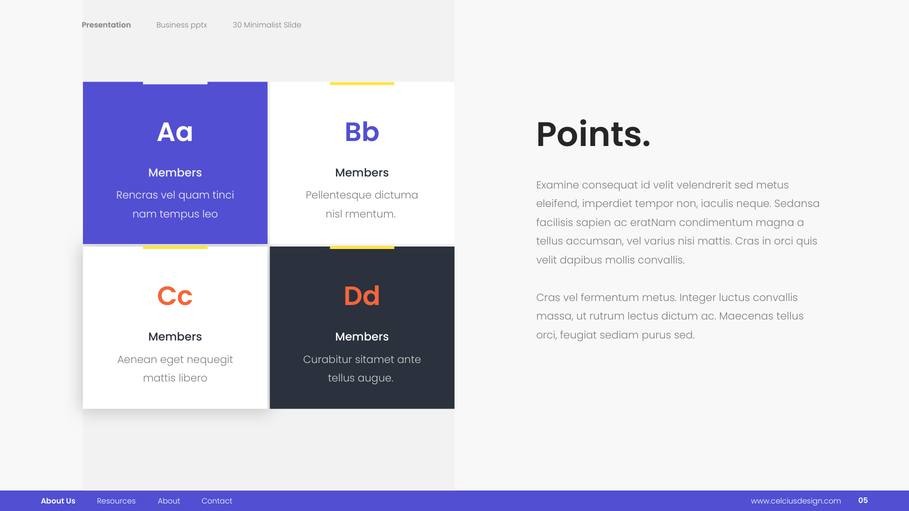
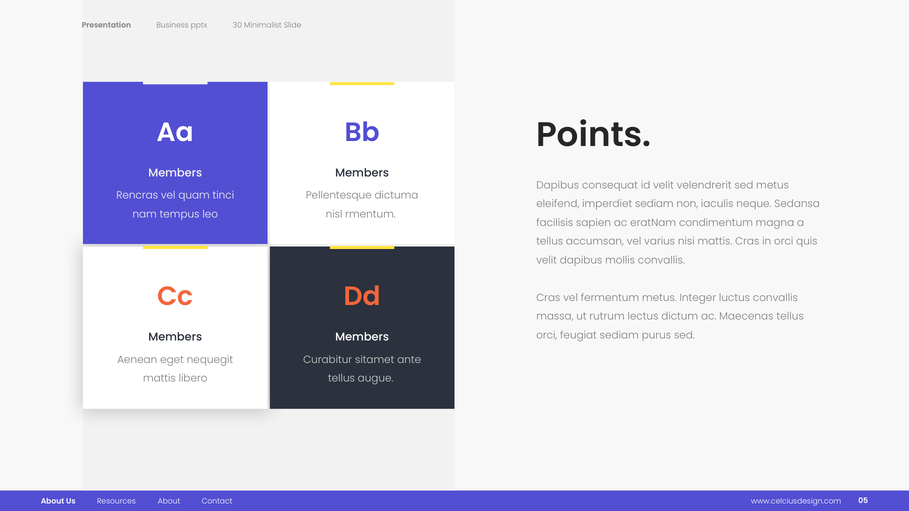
Examine: Examine -> Dapibus (558, 185)
imperdiet tempor: tempor -> sediam (654, 204)
